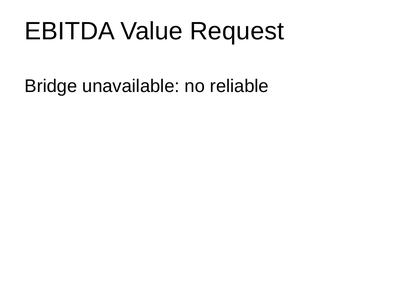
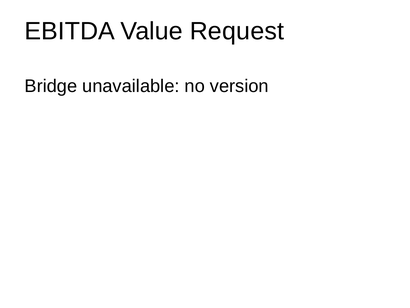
reliable: reliable -> version (239, 86)
